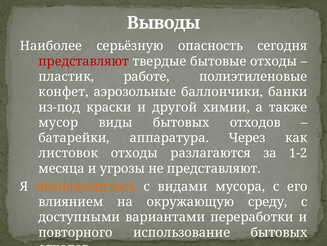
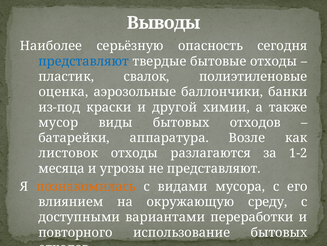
представляют colour: red -> blue (84, 61)
работе: работе -> свалок (147, 76)
конфет: конфет -> оценка (63, 92)
Через: Через -> Возле (247, 138)
